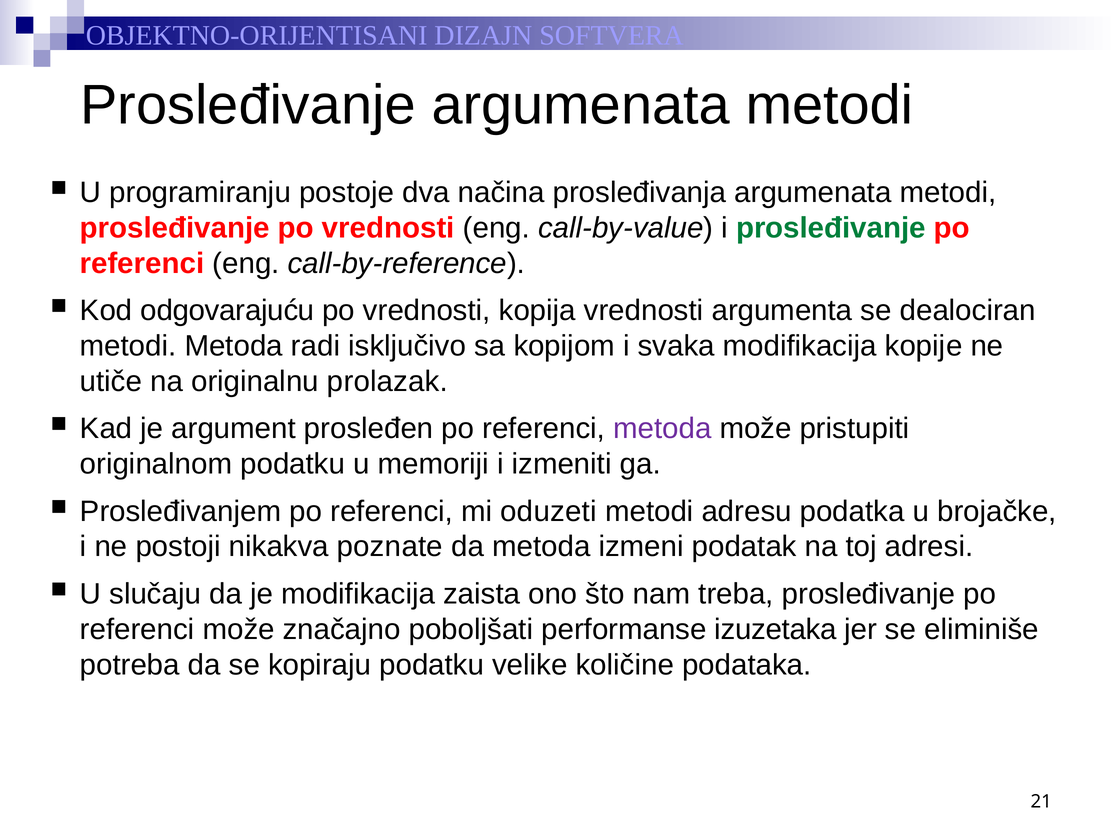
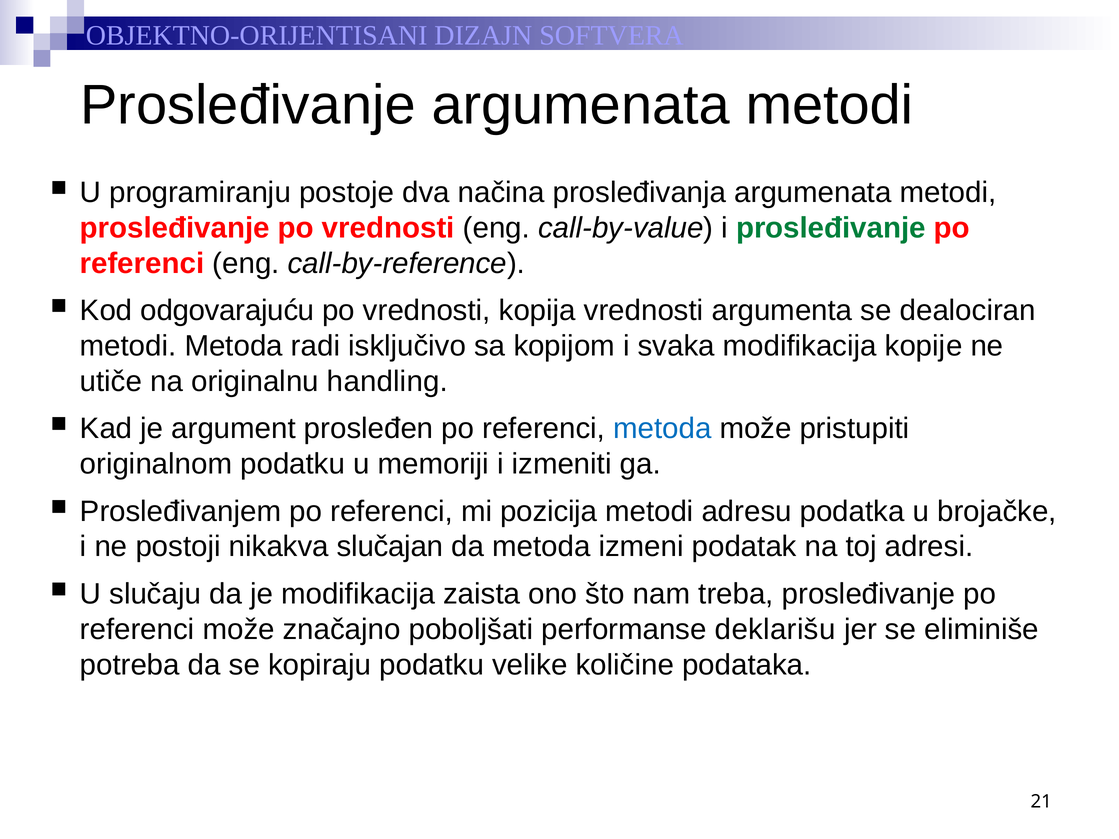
prolazak: prolazak -> handling (387, 382)
metoda colour: purple -> blue (662, 429)
oduzeti: oduzeti -> pozicija (549, 511)
poznate: poznate -> slučajan (390, 547)
izuzetaka: izuzetaka -> deklarišu (775, 630)
